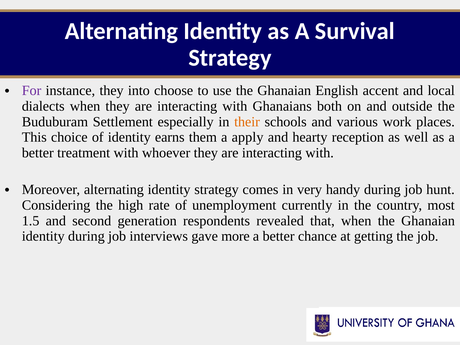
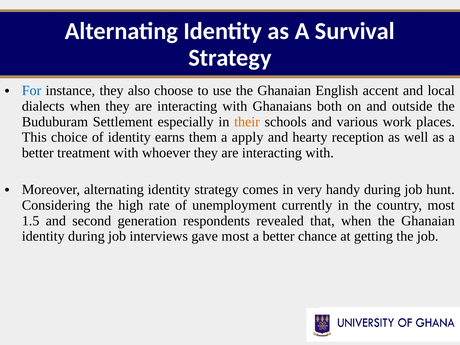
For colour: purple -> blue (32, 91)
into: into -> also (139, 91)
gave more: more -> most (235, 236)
